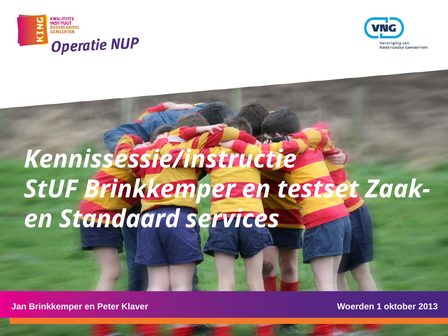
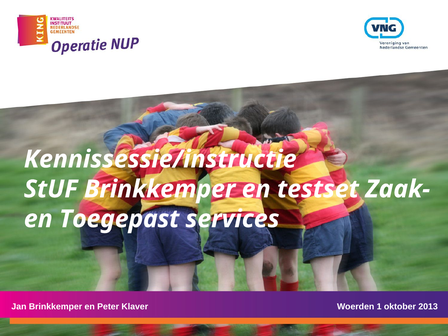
Standaard: Standaard -> Toegepast (119, 219)
